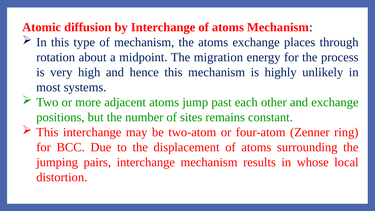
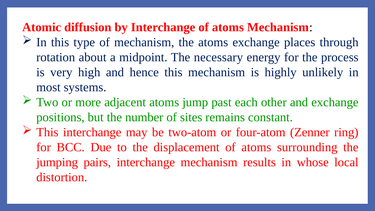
migration: migration -> necessary (218, 57)
